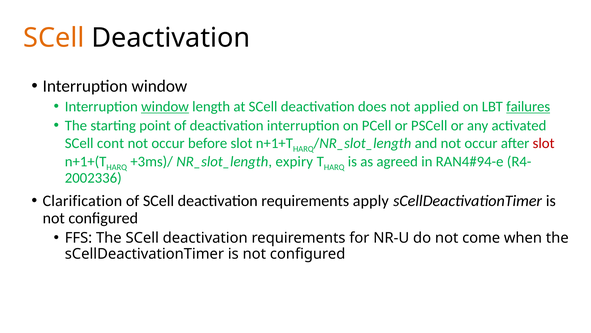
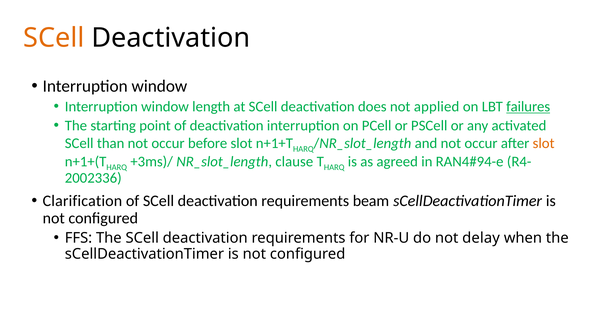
window underline: present -> none (165, 106)
cont: cont -> than (111, 143)
slot colour: red -> orange (544, 143)
expiry: expiry -> clause (294, 161)
apply: apply -> beam (371, 200)
come: come -> delay (481, 238)
